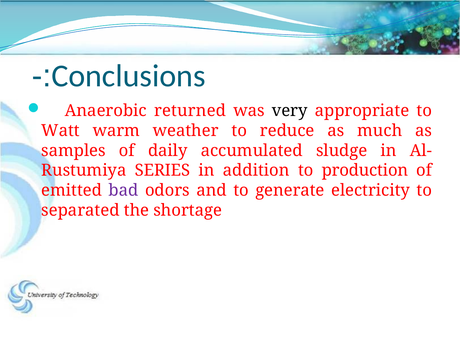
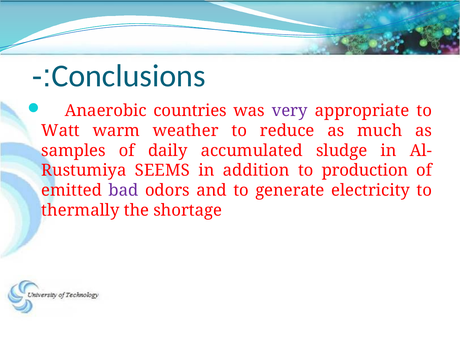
returned: returned -> countries (190, 111)
very colour: black -> purple (290, 111)
SERIES: SERIES -> SEEMS (162, 171)
separated: separated -> thermally (80, 210)
